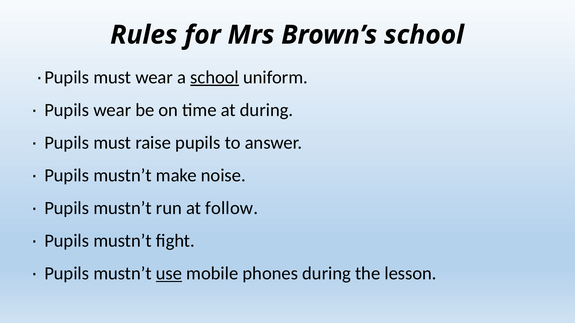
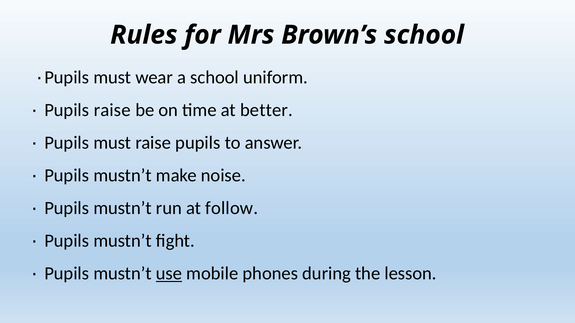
school underline: present -> none (215, 77)
Pupils wear: wear -> raise (112, 110)
at during: during -> better (266, 110)
